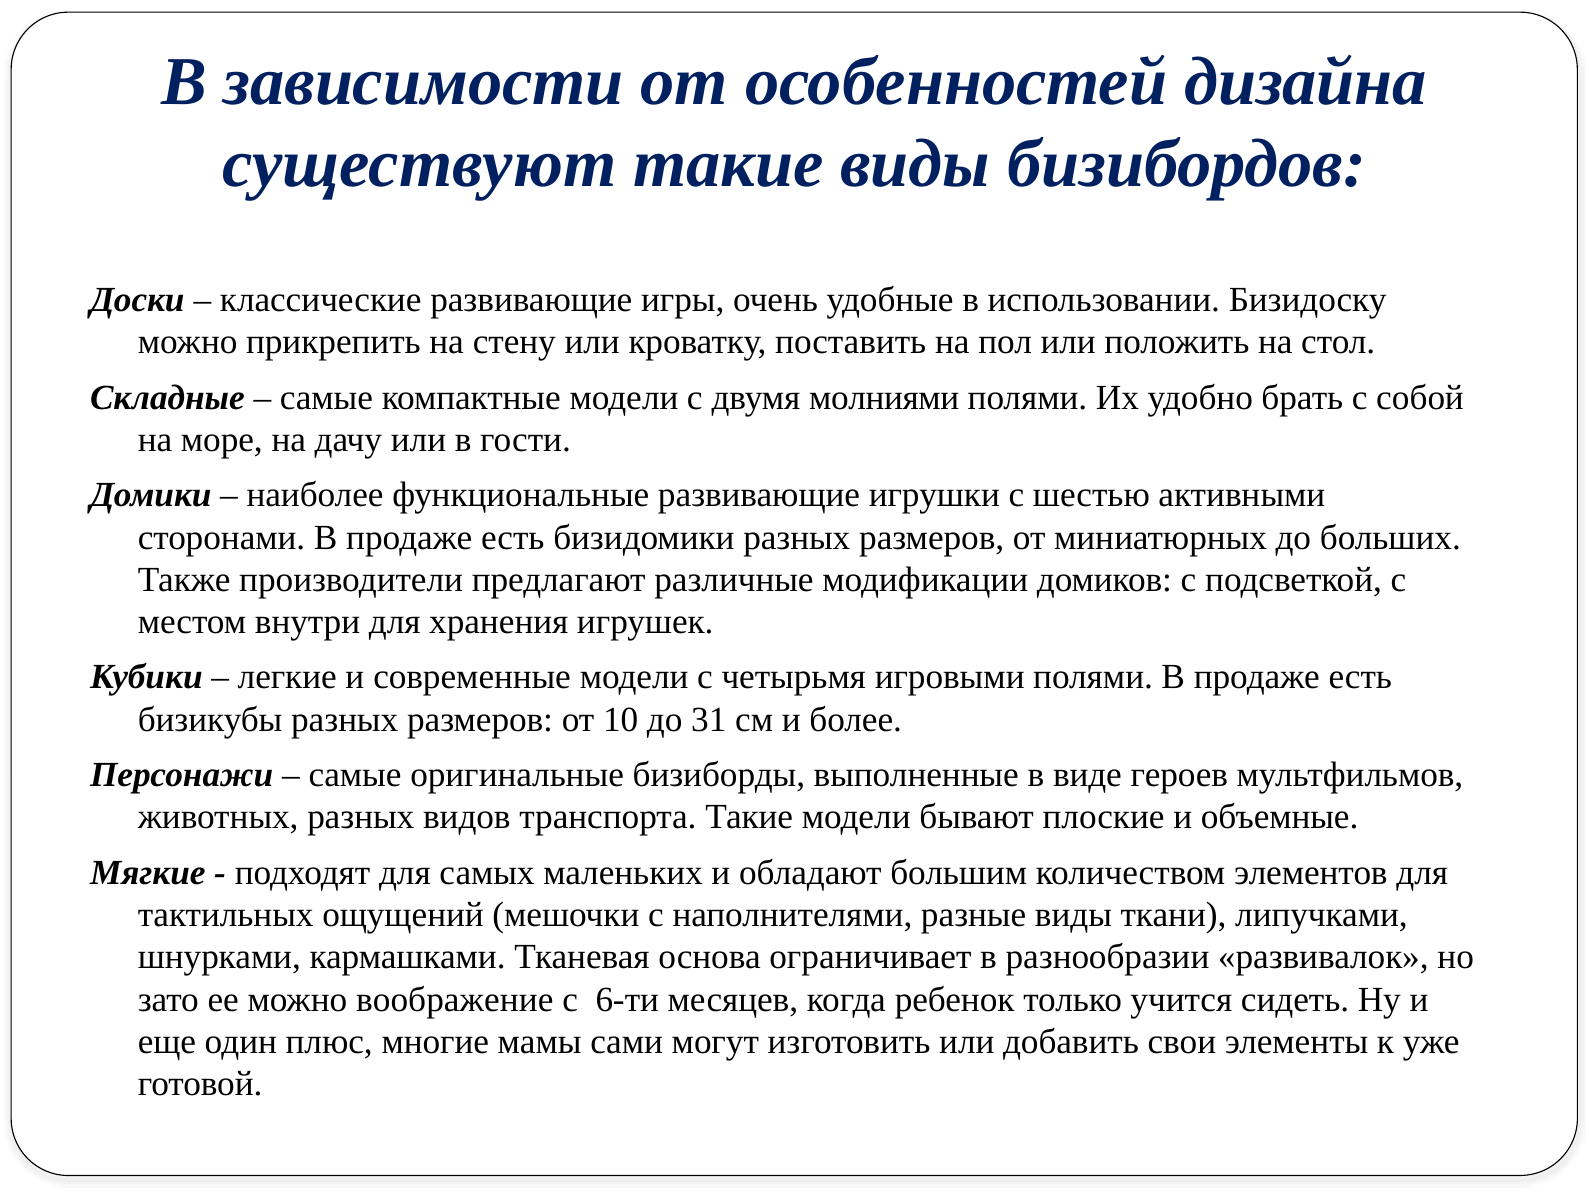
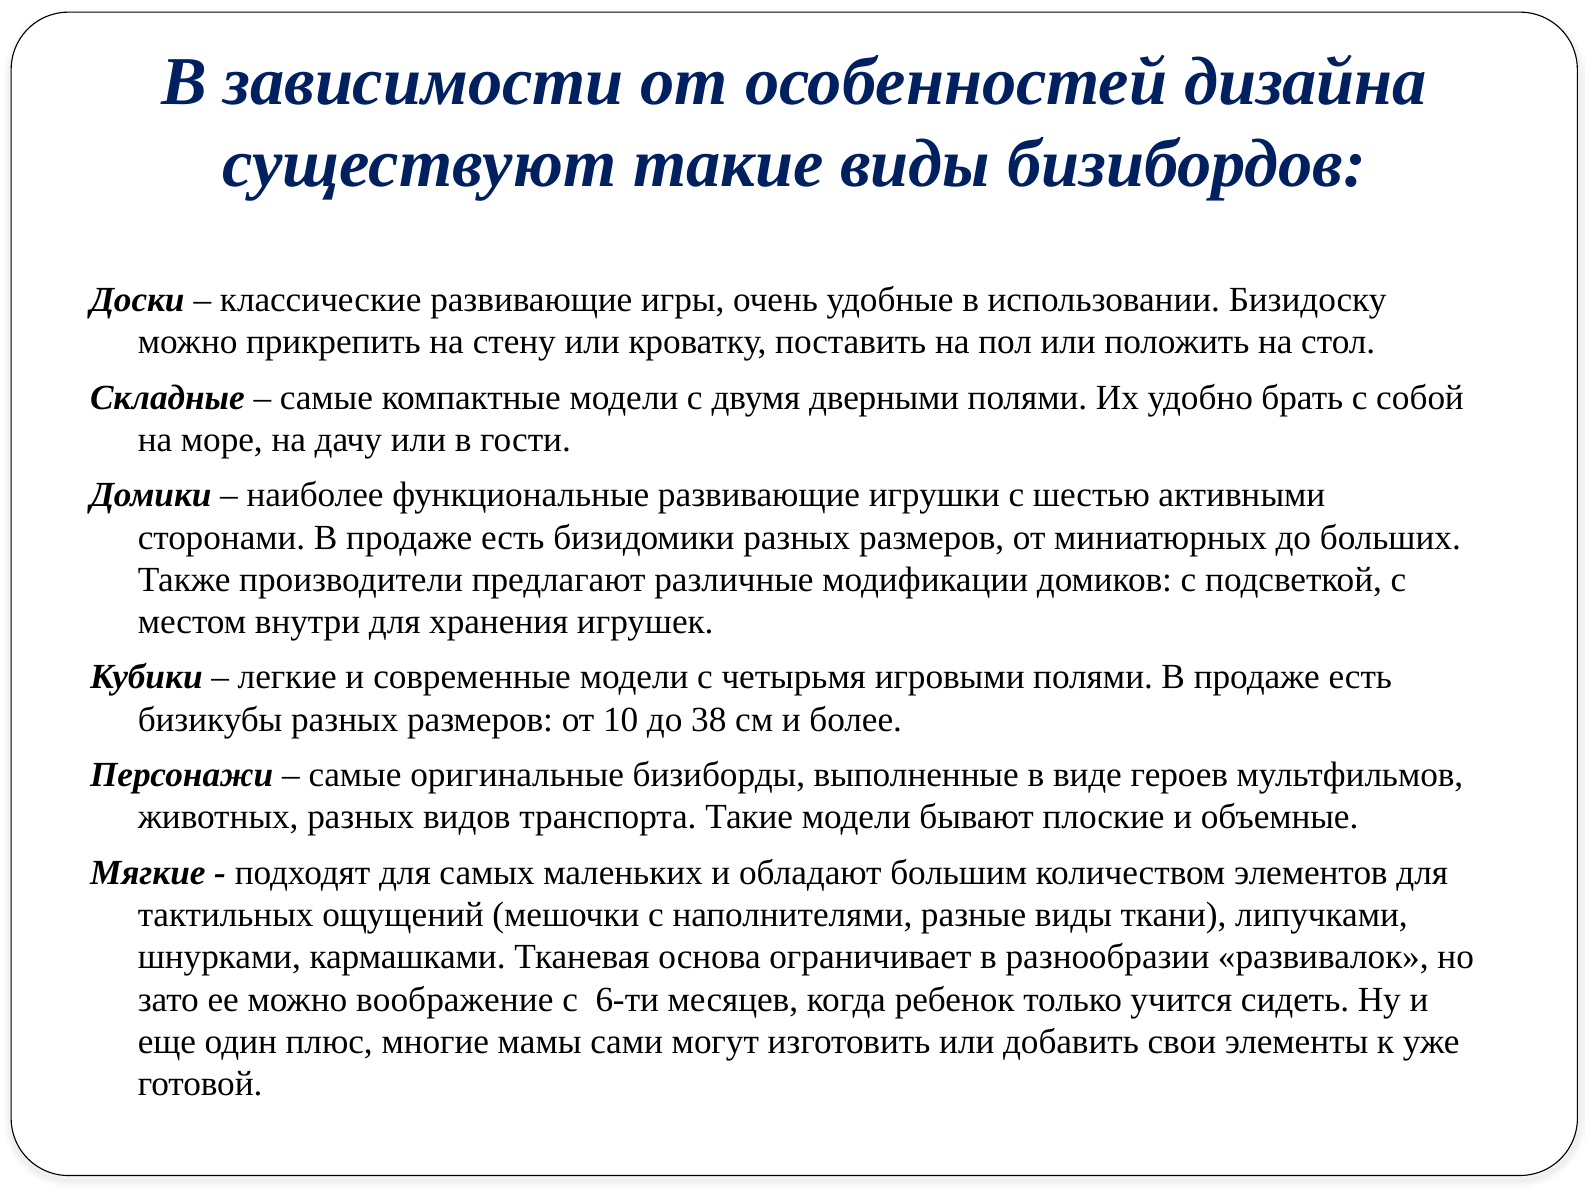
молниями: молниями -> дверными (884, 397)
31: 31 -> 38 (709, 720)
